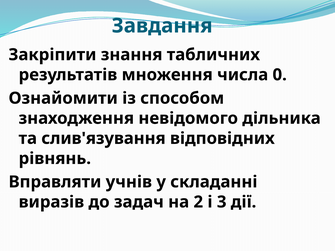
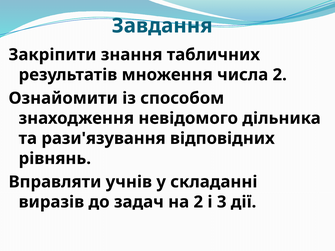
числа 0: 0 -> 2 (280, 75)
слив'язування: слив'язування -> рази'язування (104, 138)
